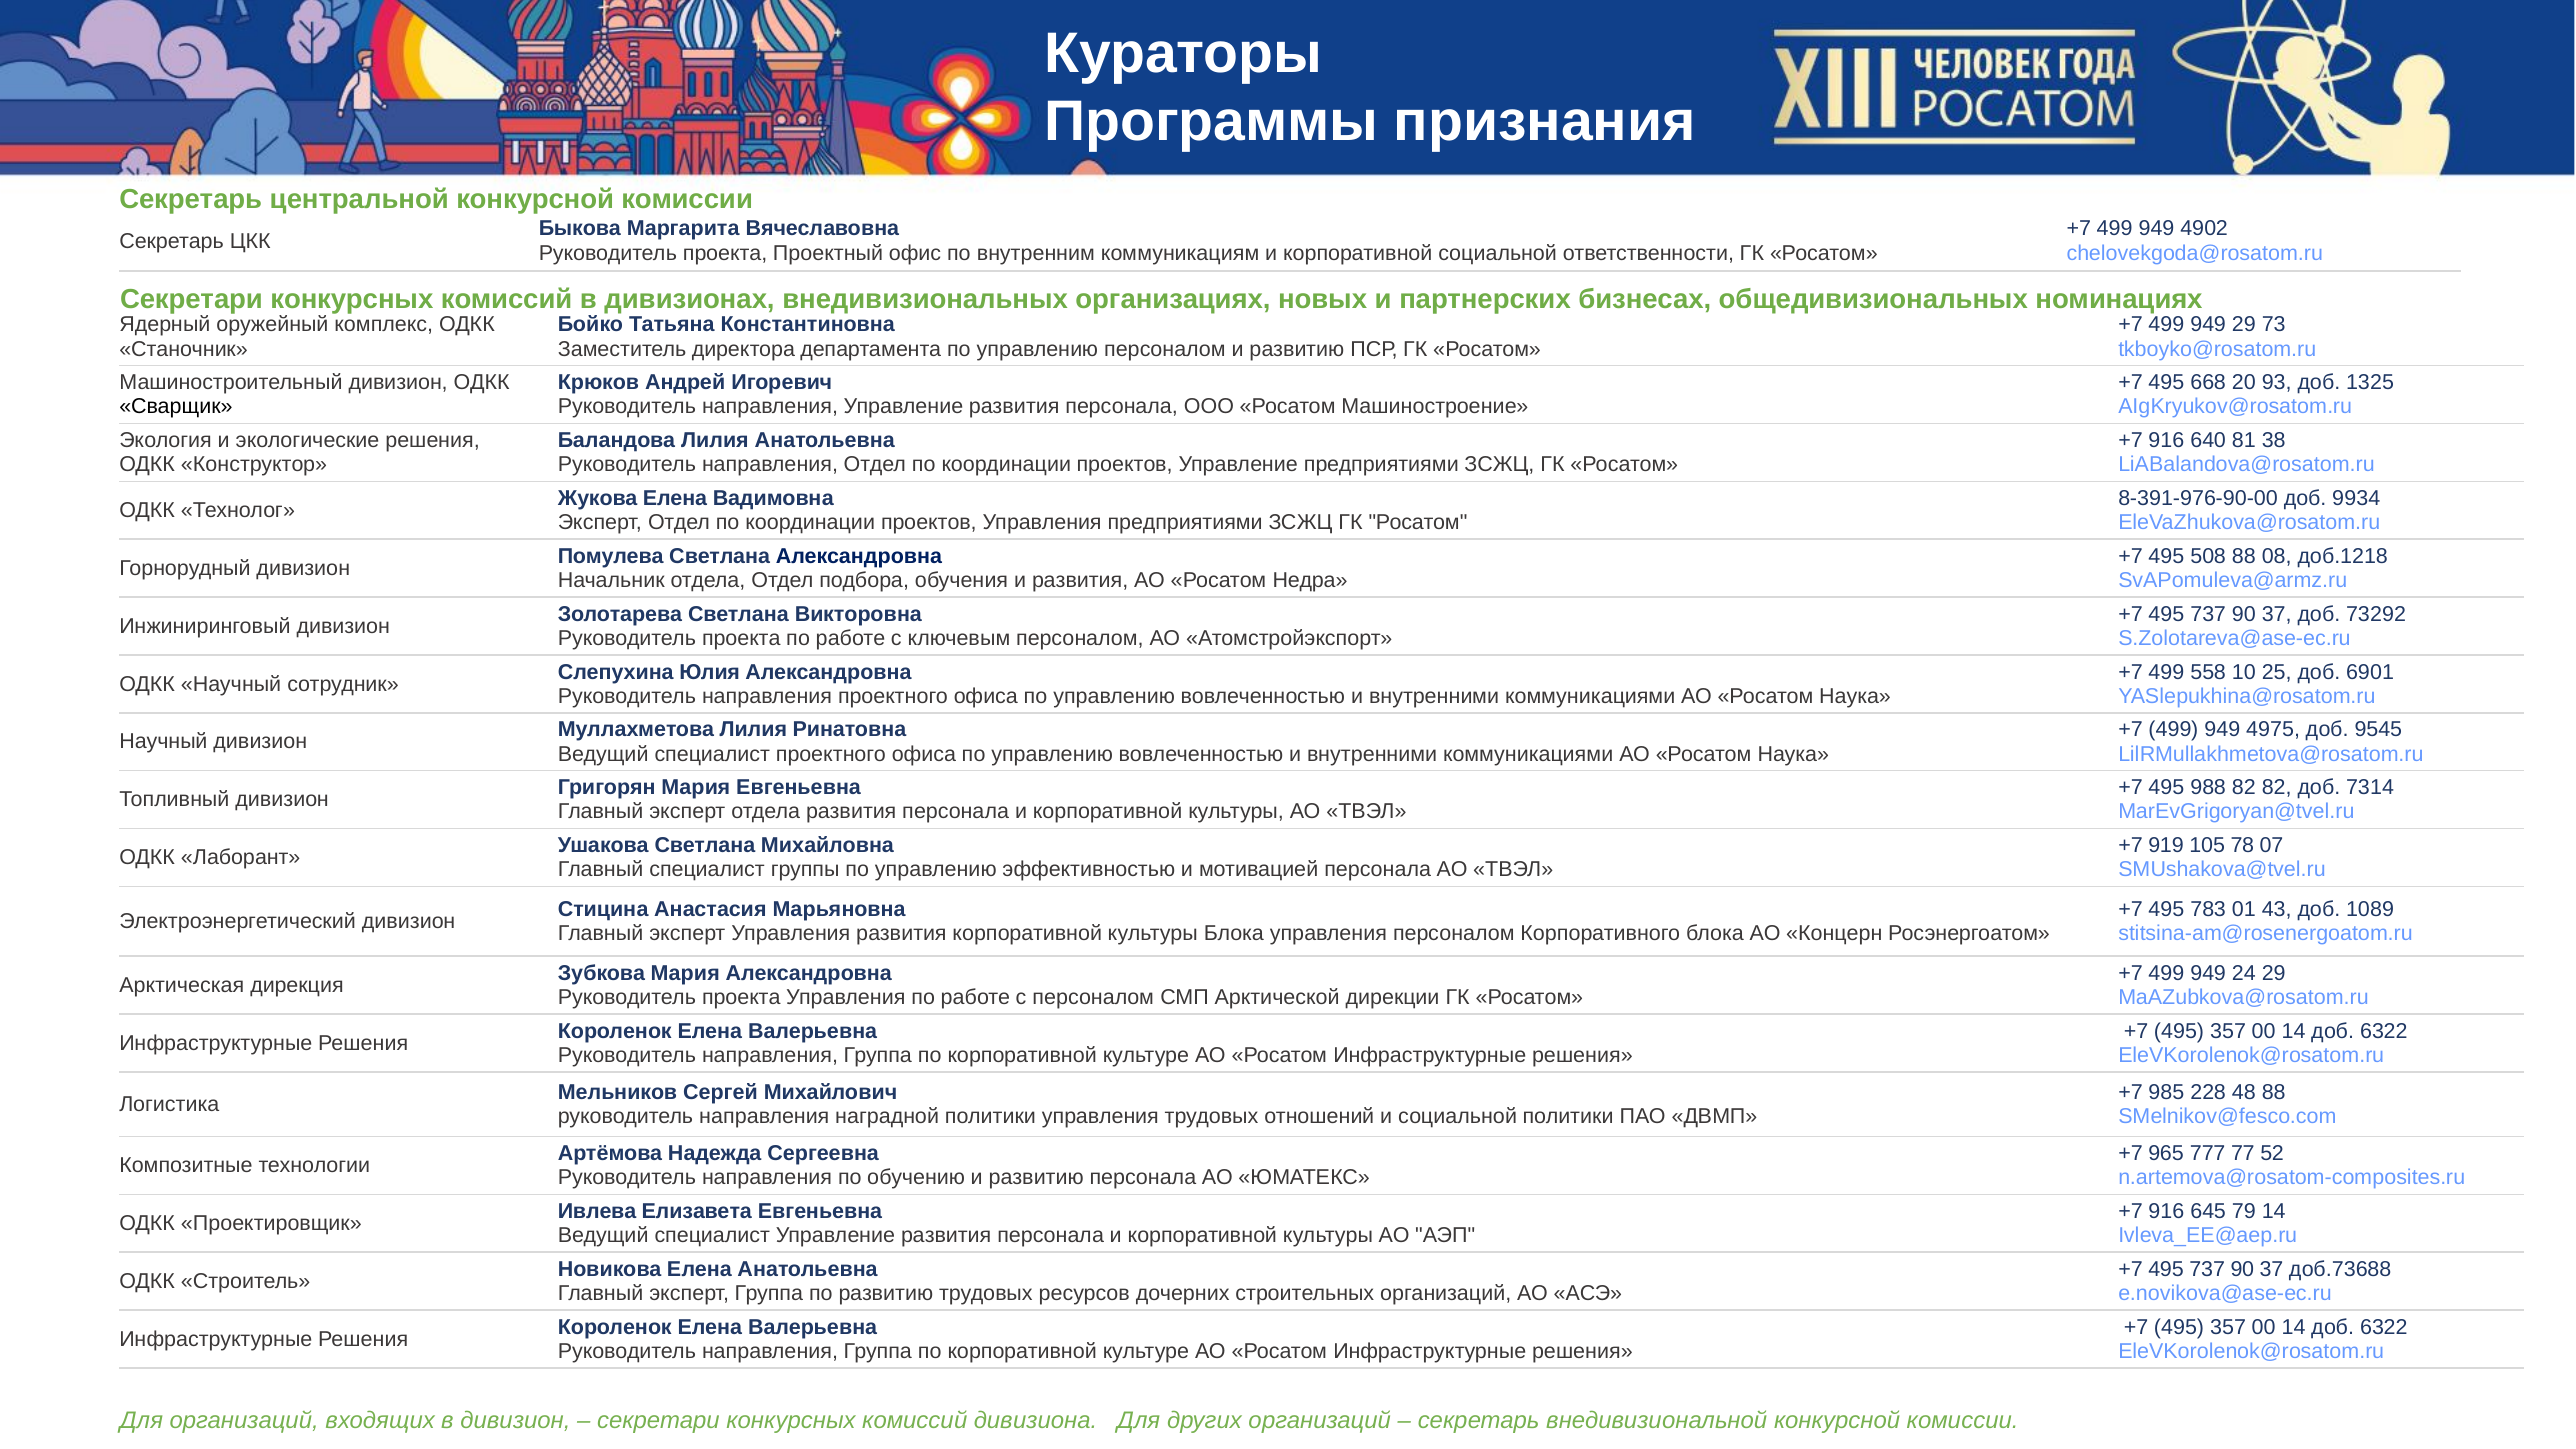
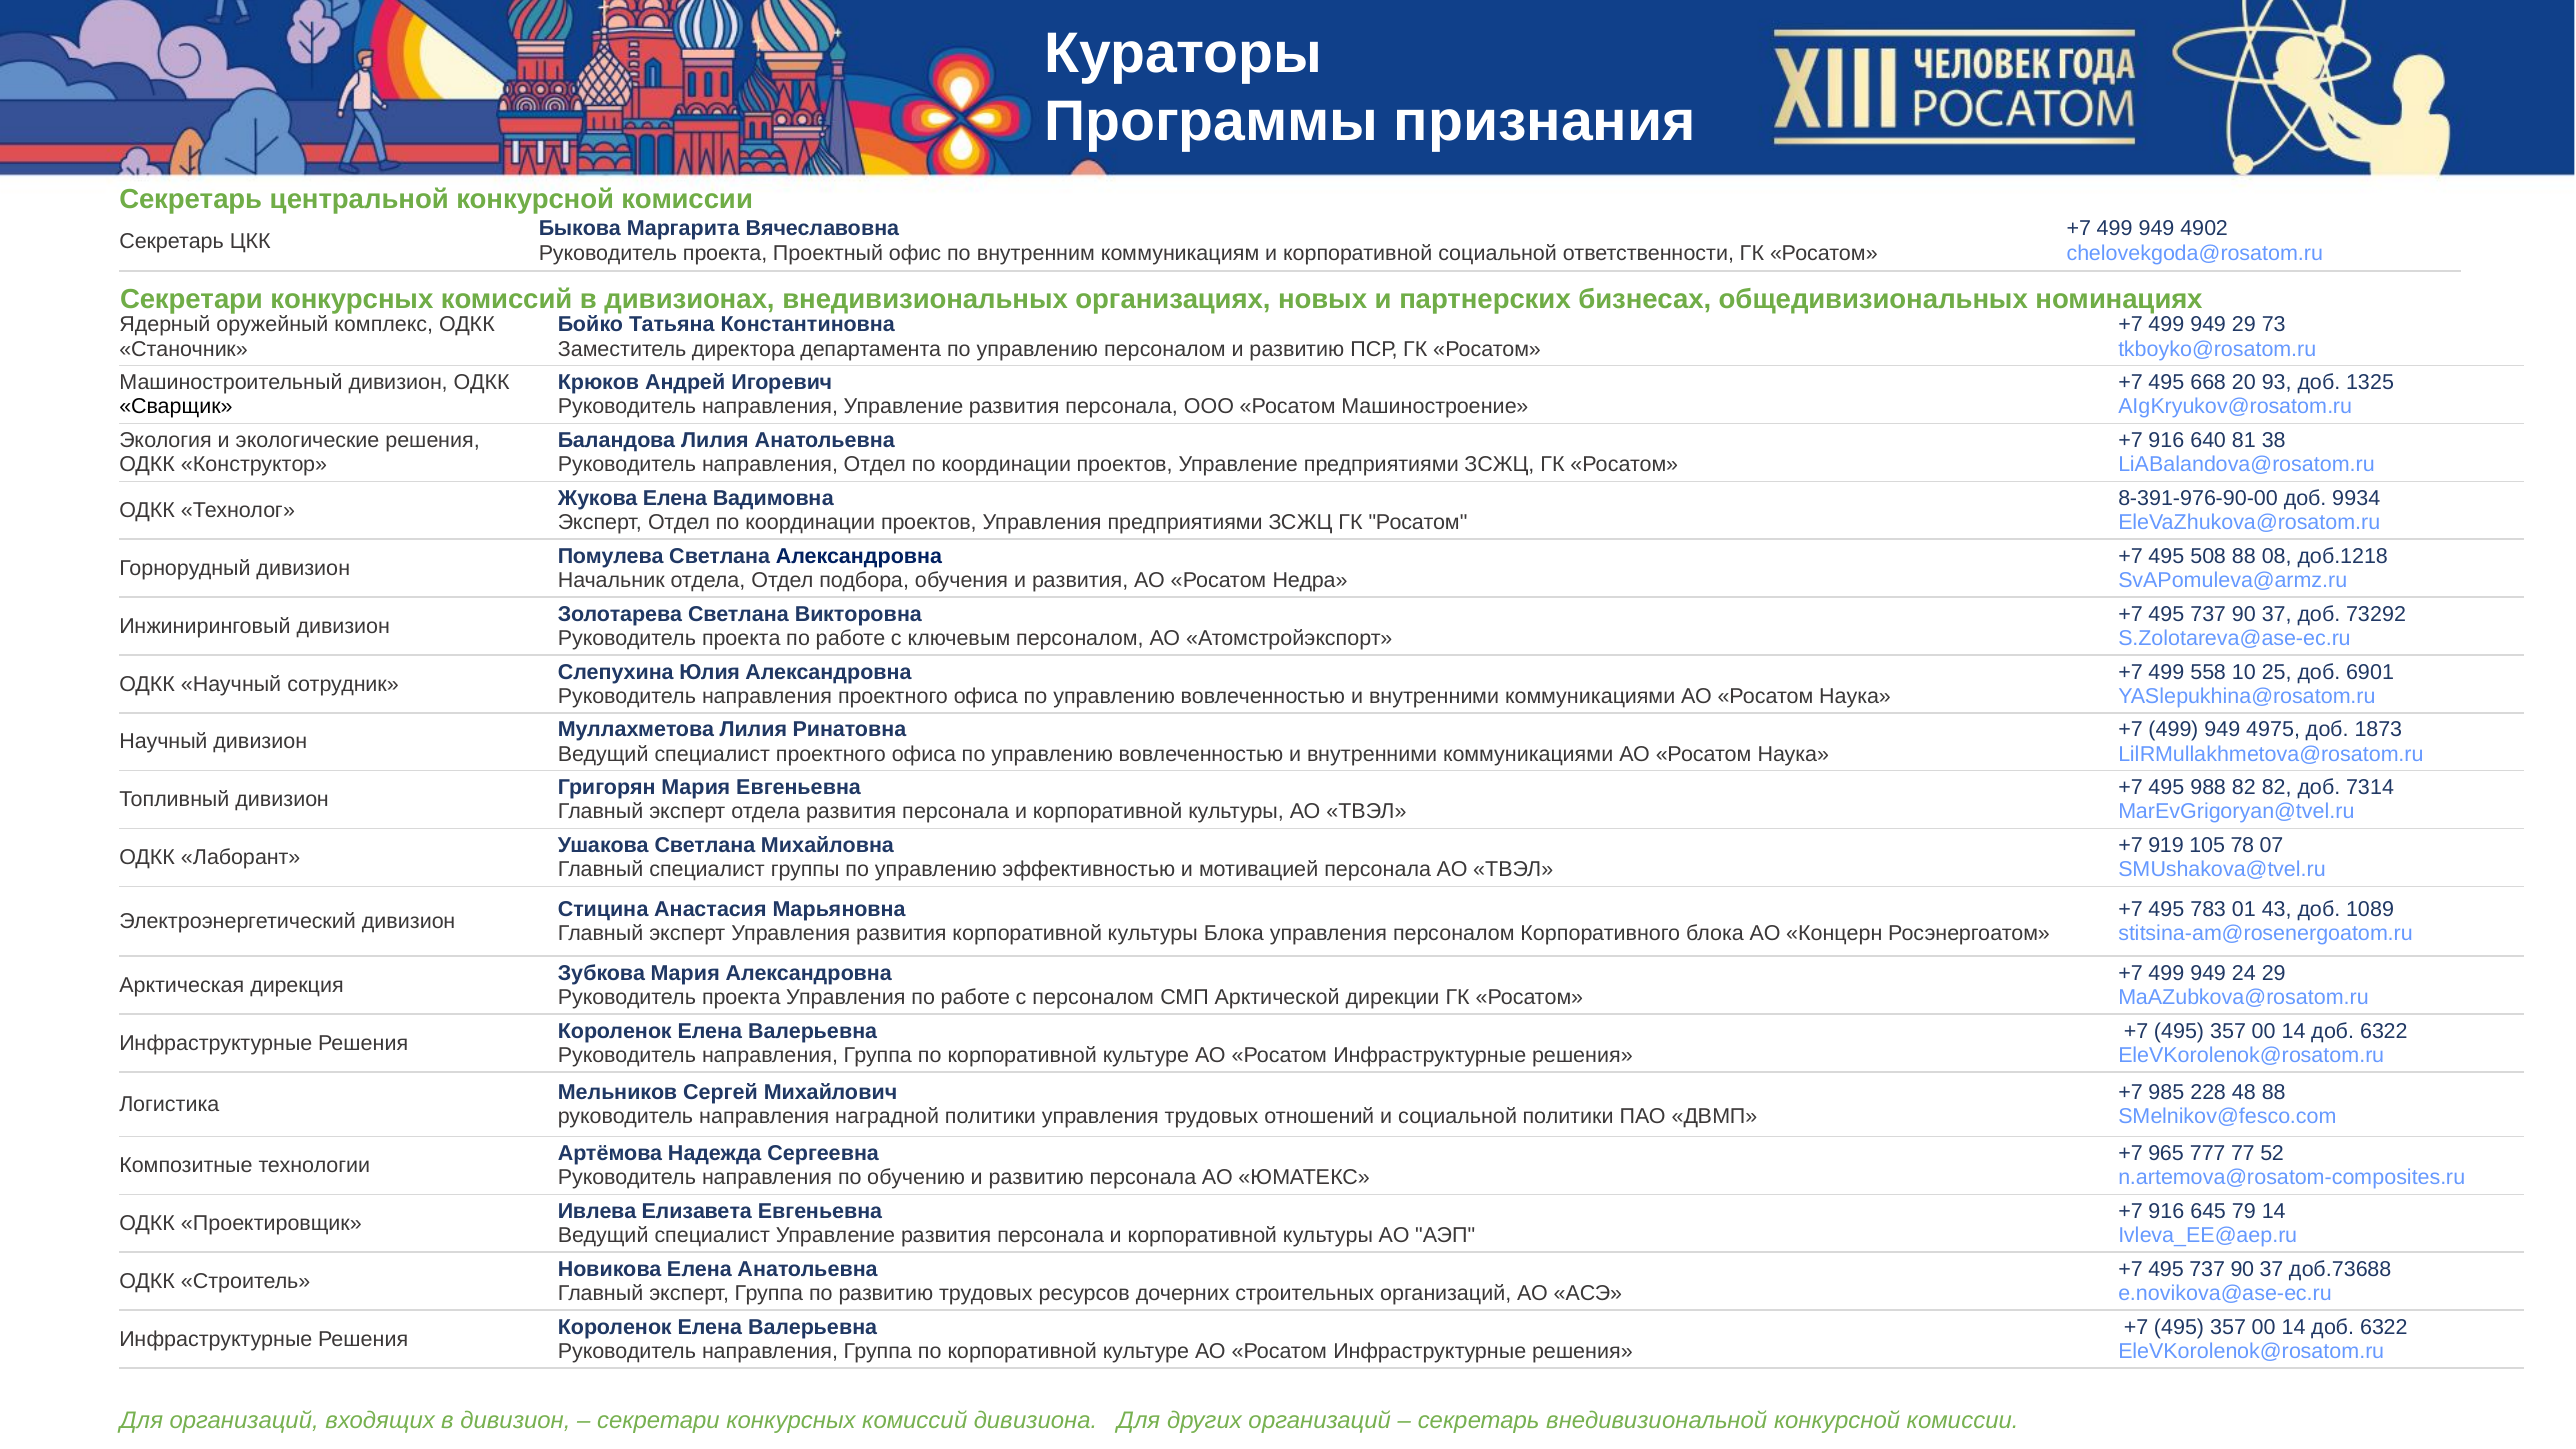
9545: 9545 -> 1873 (2378, 730)
